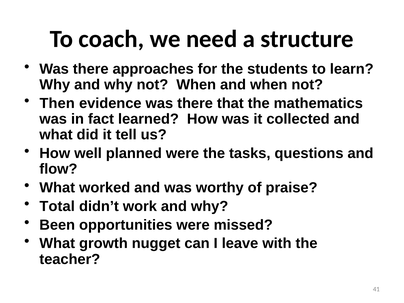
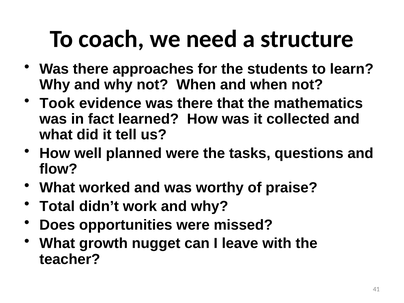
Then: Then -> Took (57, 103)
Been: Been -> Does (57, 225)
